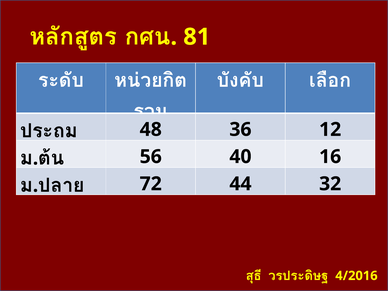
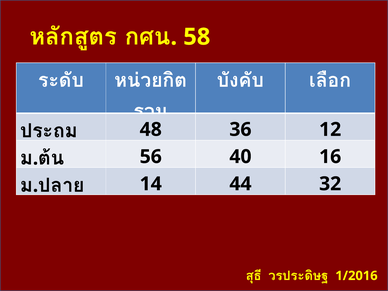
81: 81 -> 58 (197, 37)
72: 72 -> 14 (151, 184)
4/2016: 4/2016 -> 1/2016 (356, 276)
